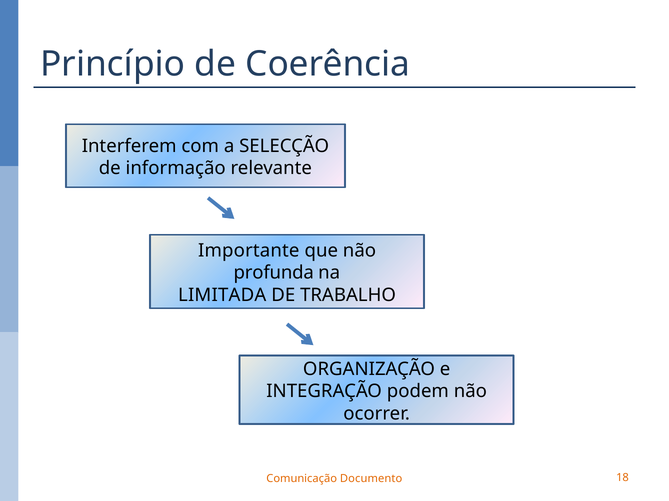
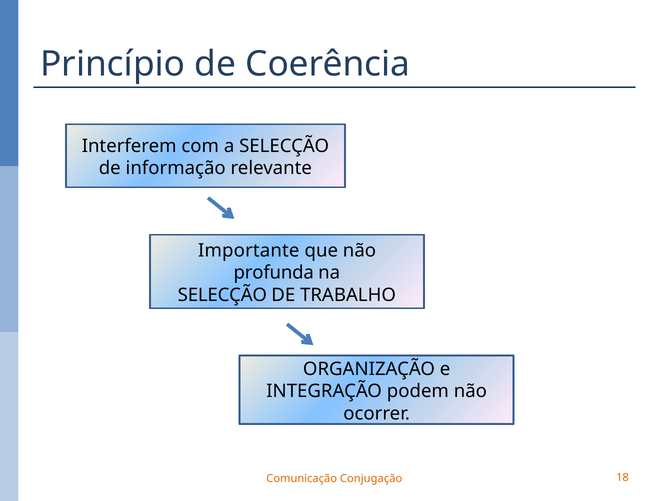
LIMITADA: LIMITADA -> SELECÇÃO (222, 296)
Documento: Documento -> Conjugação (371, 479)
